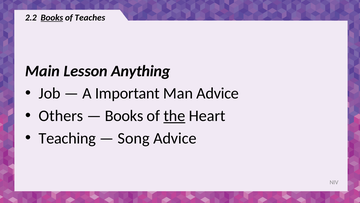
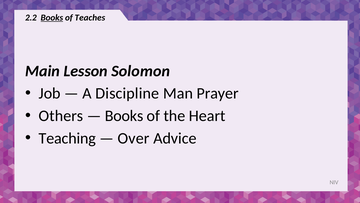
Anything: Anything -> Solomon (141, 71)
Important: Important -> Discipline (127, 93)
Man Advice: Advice -> Prayer (218, 93)
the underline: present -> none (174, 116)
Song: Song -> Over (134, 138)
